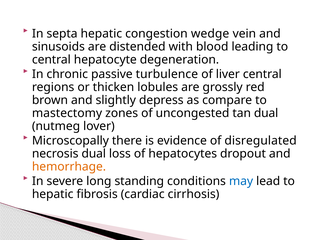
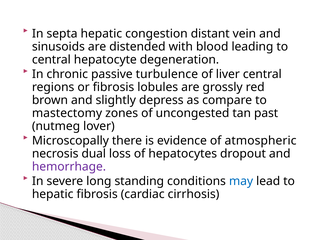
wedge: wedge -> distant (210, 34)
or thicken: thicken -> fibrosis (113, 87)
tan dual: dual -> past (266, 113)
disregulated: disregulated -> atmospheric (261, 141)
hemorrhage colour: orange -> purple (69, 167)
